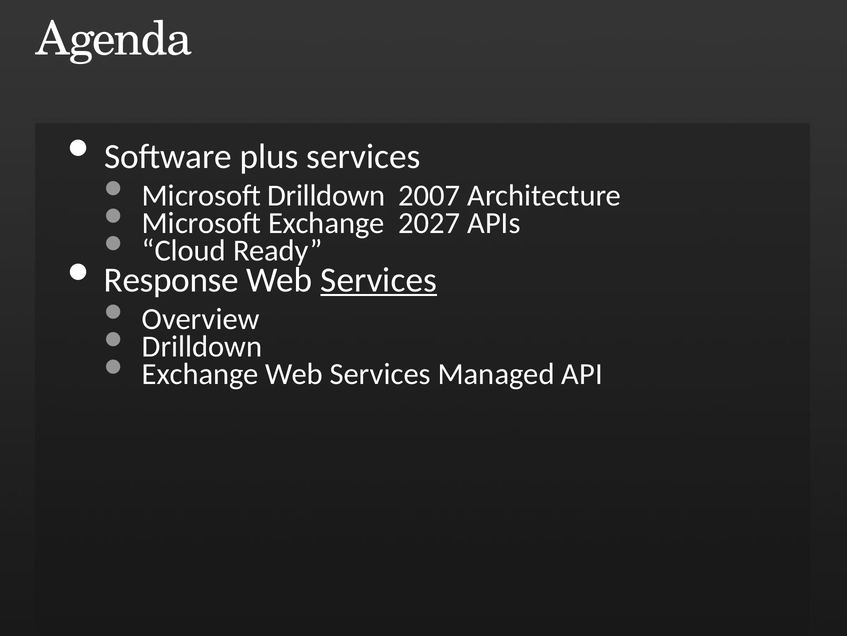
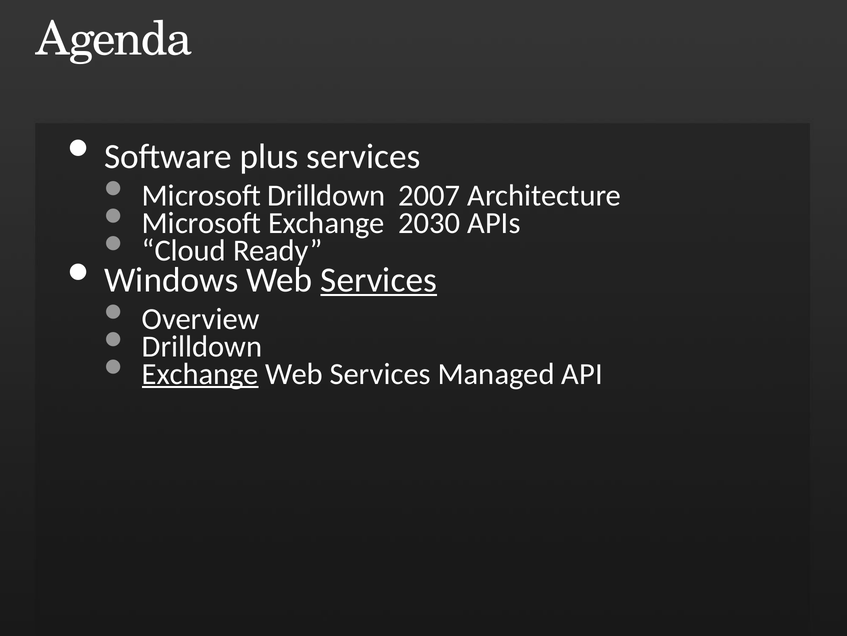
2027: 2027 -> 2030 (429, 223)
Response: Response -> Windows (171, 280)
Exchange underline: none -> present (200, 374)
